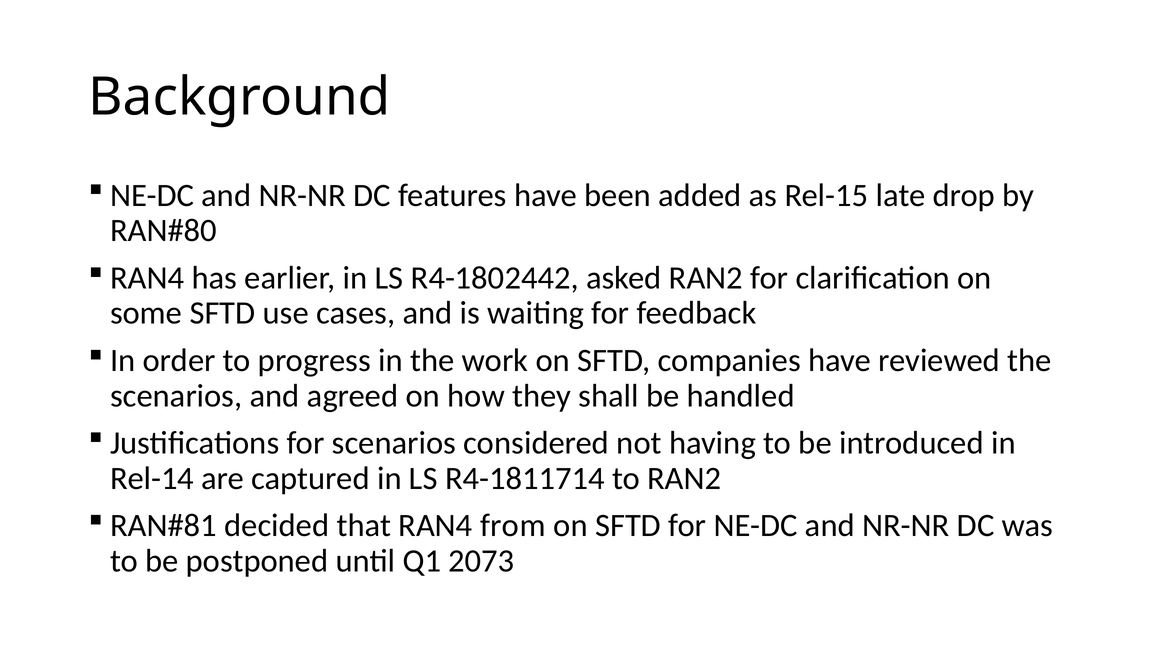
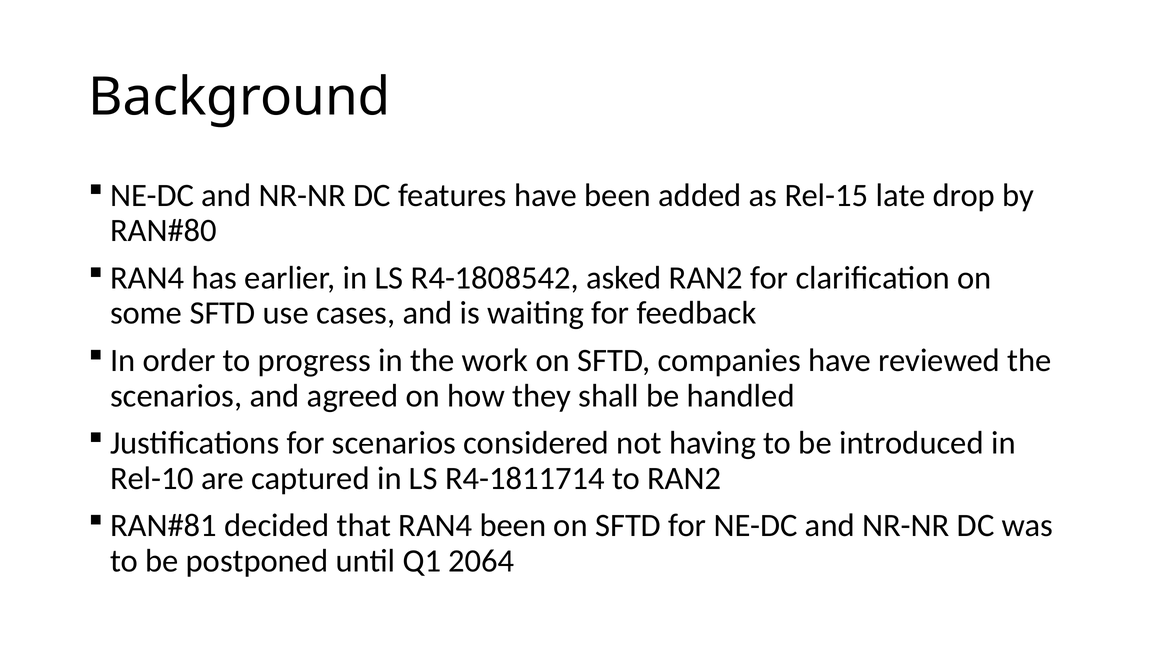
R4-1802442: R4-1802442 -> R4-1808542 (495, 278)
Rel-14: Rel-14 -> Rel-10 (152, 478)
RAN4 from: from -> been (513, 526)
2073: 2073 -> 2064 (481, 561)
